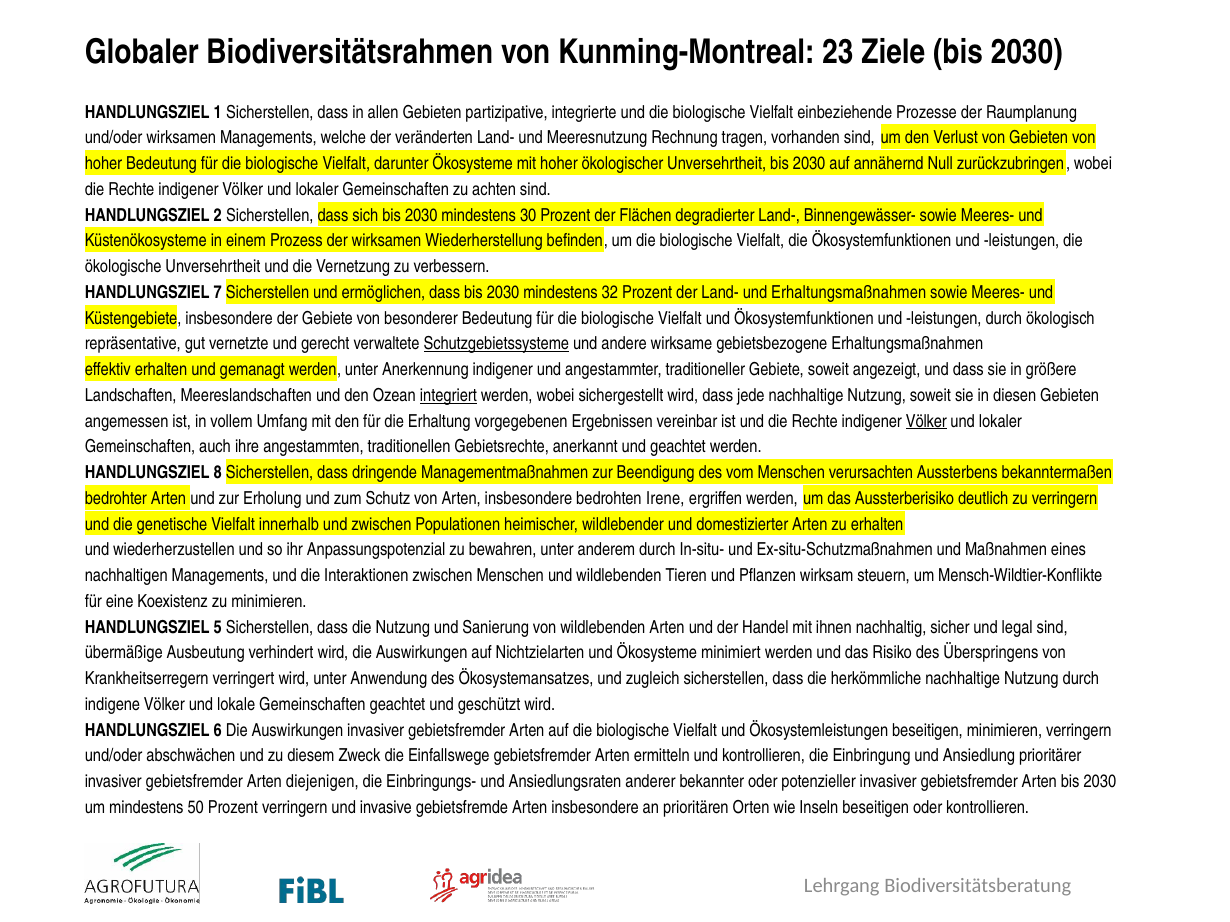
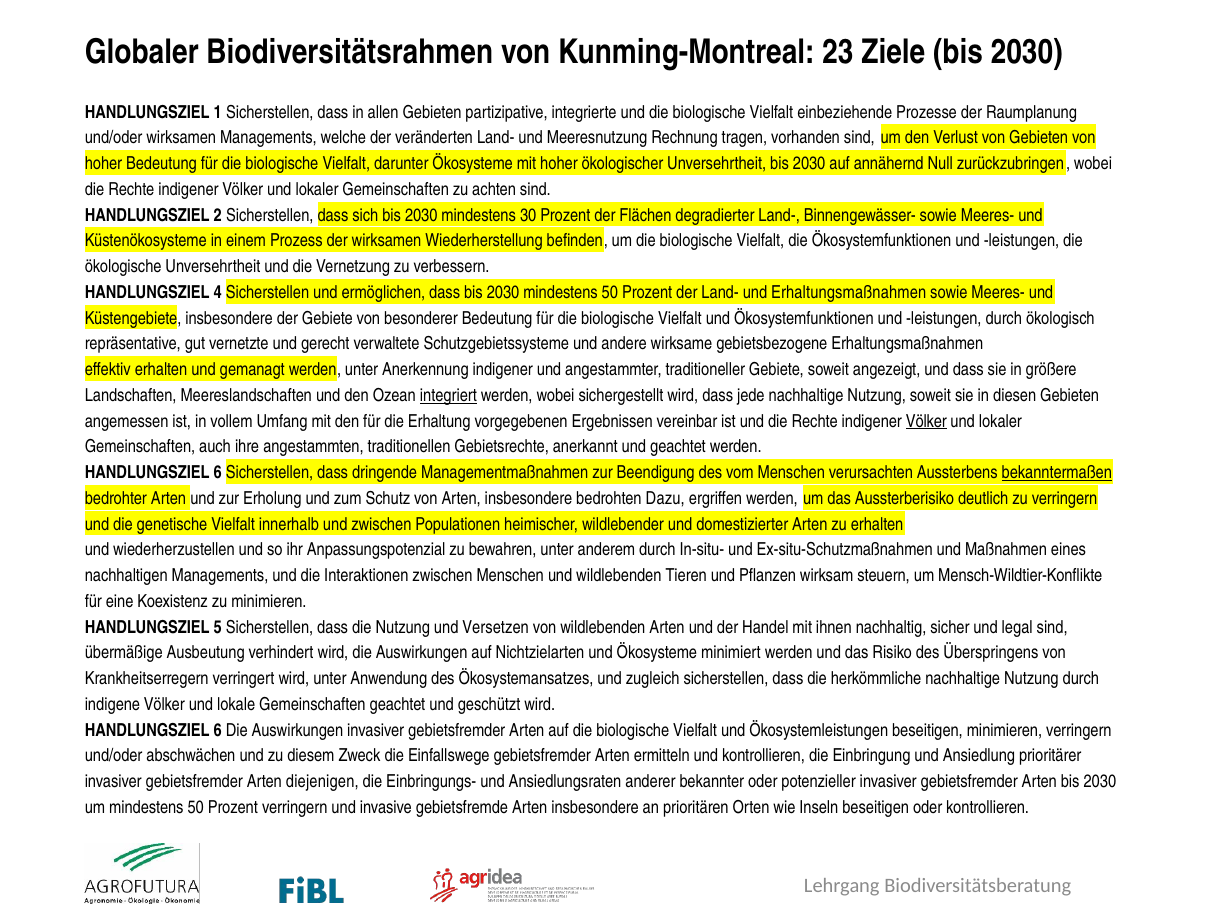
7: 7 -> 4 (218, 293)
2030 mindestens 32: 32 -> 50 (610, 293)
Schutzgebietssysteme underline: present -> none (496, 344)
8: 8 -> 6 (218, 473)
bekanntermaßen underline: none -> present (1057, 473)
Irene: Irene -> Dazu (665, 499)
Sanierung: Sanierung -> Versetzen (496, 628)
